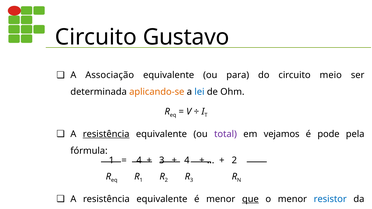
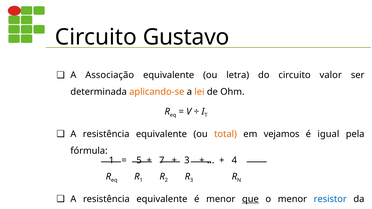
para: para -> letra (238, 75)
meio: meio -> valor (331, 75)
lei colour: blue -> orange (199, 92)
resistência underline: present -> none (106, 134)
total colour: purple -> orange (225, 134)
pode: pode -> igual (328, 134)
4: 4 -> 5 (139, 160)
3: 3 -> 7 (162, 160)
4: 4 -> 3 (187, 160)
2: 2 -> 4 (234, 160)
